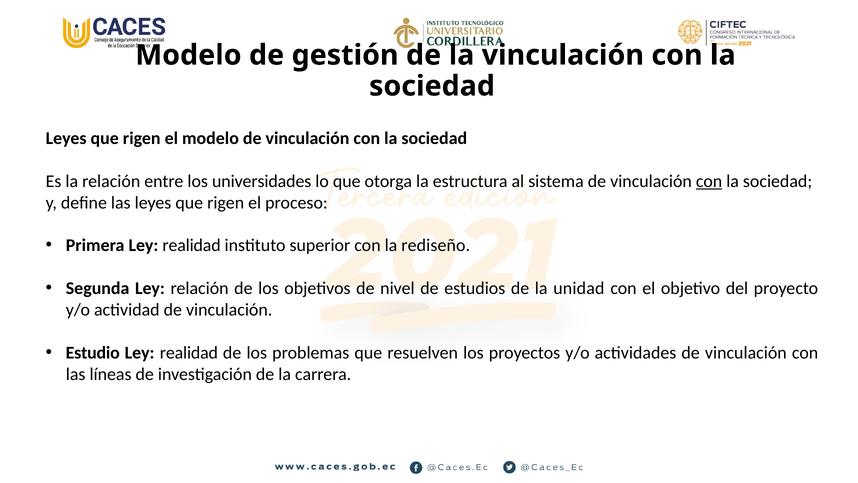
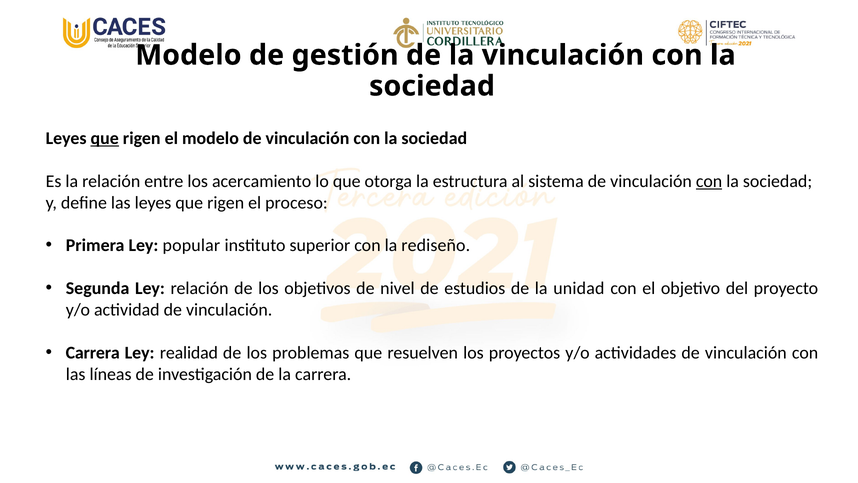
que underline: none -> present (105, 138)
universidades: universidades -> acercamiento (262, 181)
Primera Ley realidad: realidad -> popular (191, 245)
Estudio: Estudio -> Carrera (93, 353)
